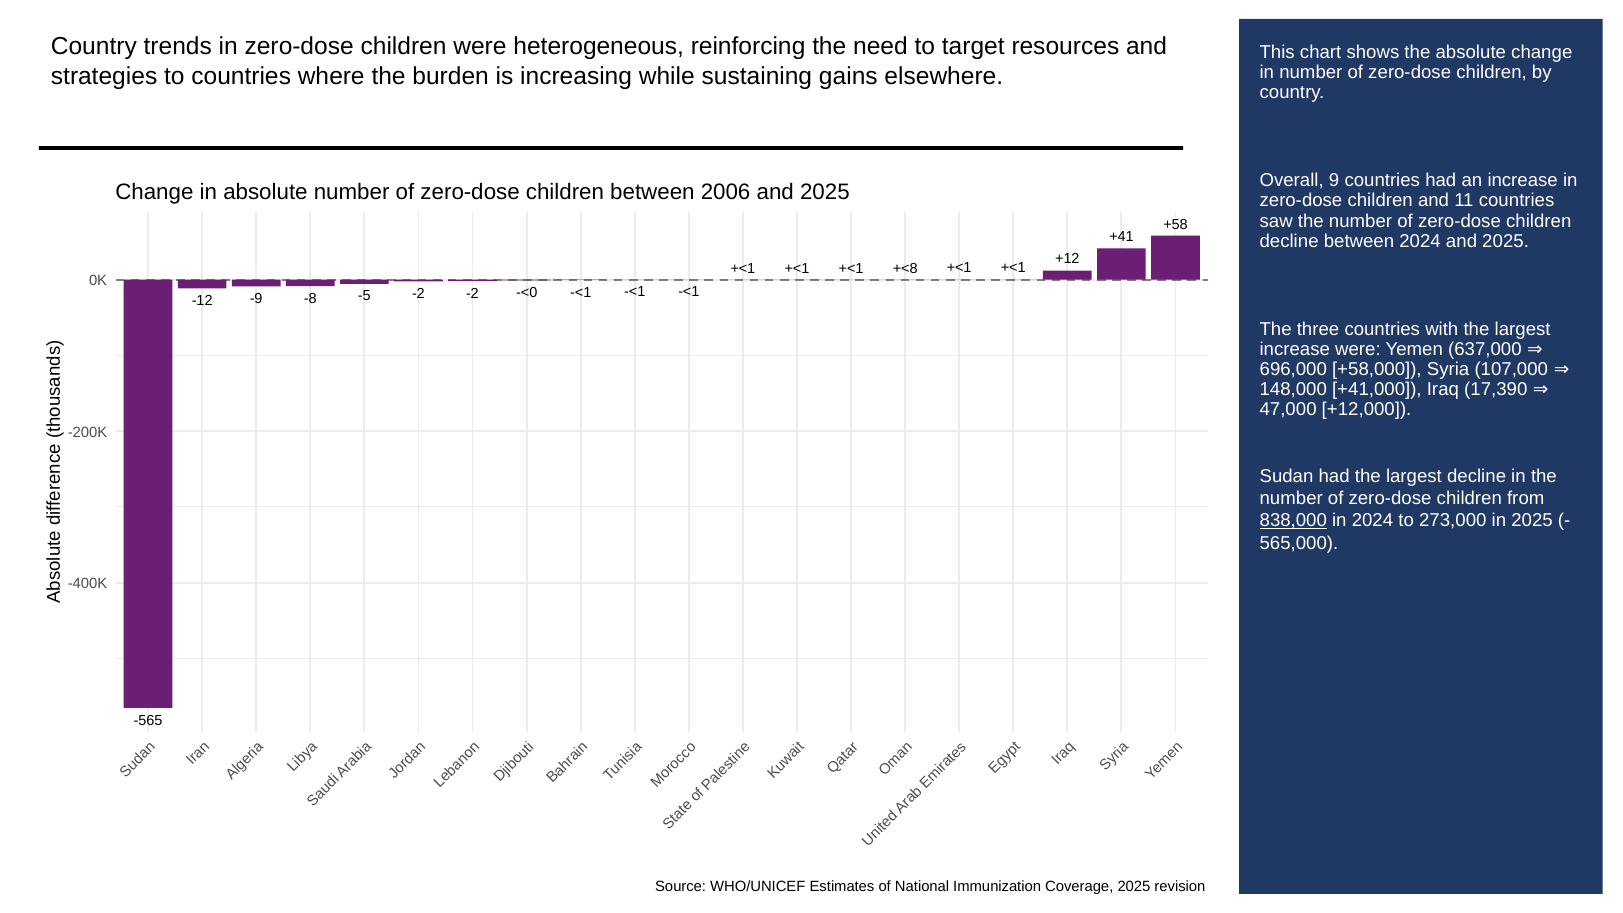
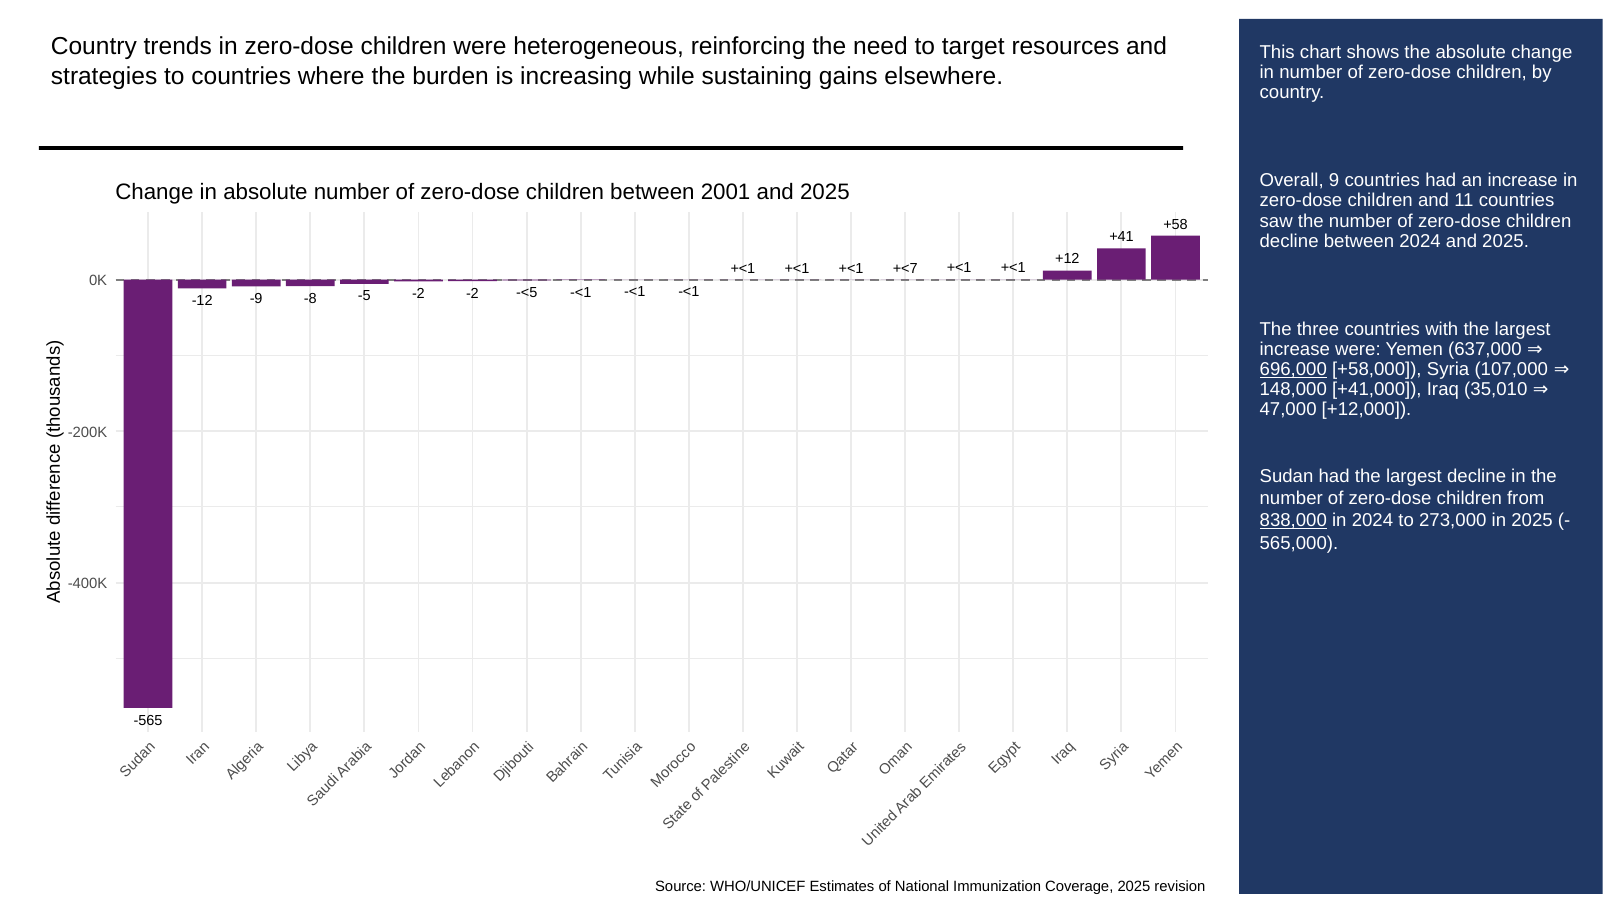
2006: 2006 -> 2001 (726, 192)
+<8: +<8 -> +<7 (905, 268)
-<0: -<0 -> -<5 (527, 293)
696,000 underline: none -> present (1293, 369)
17,390: 17,390 -> 35,010 (1496, 389)
